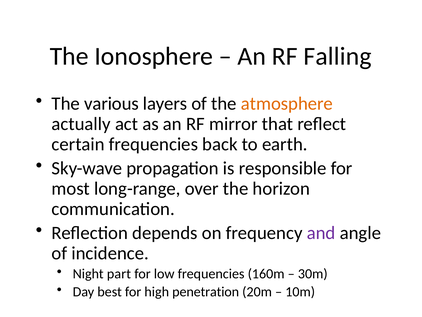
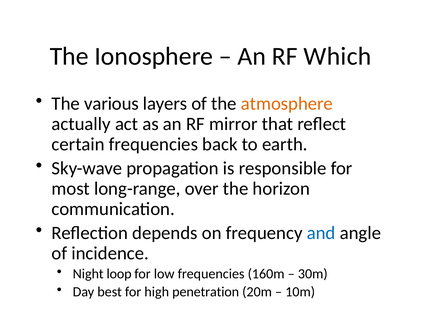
Falling: Falling -> Which (338, 56)
and colour: purple -> blue (321, 233)
part: part -> loop (119, 273)
